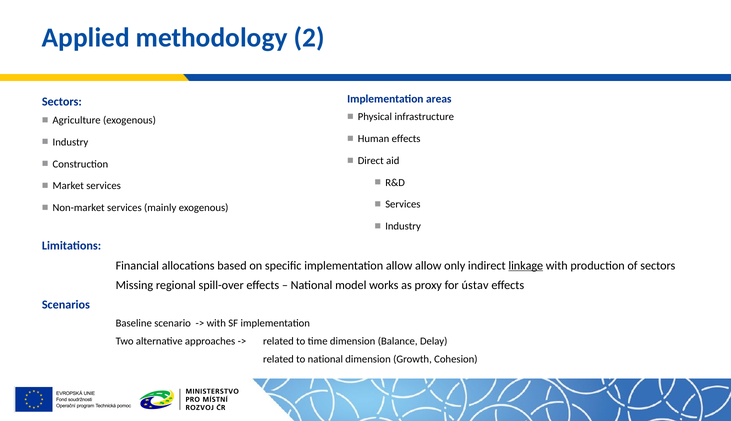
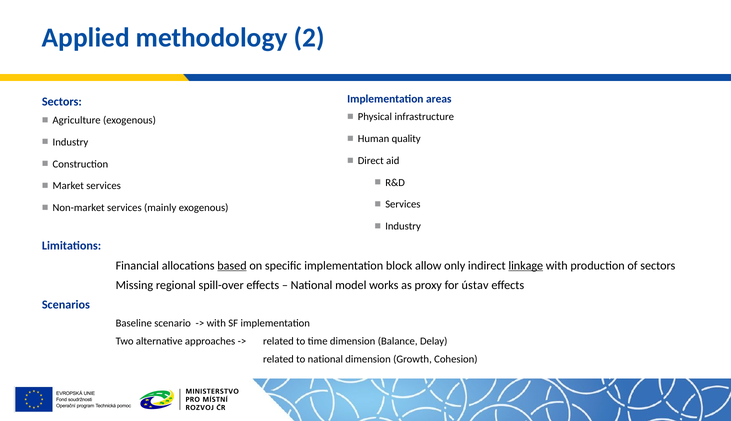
Human effects: effects -> quality (406, 139)
based underline: none -> present (232, 266)
implementation allow: allow -> block (399, 266)
